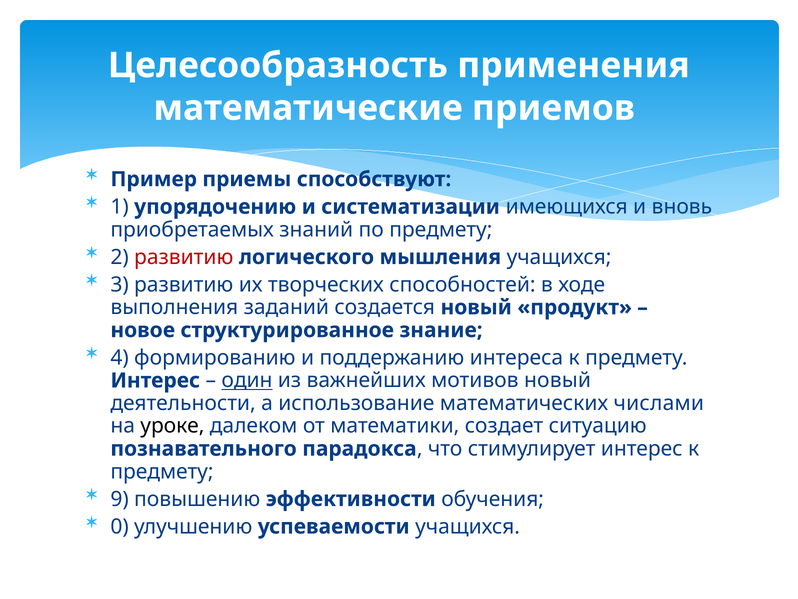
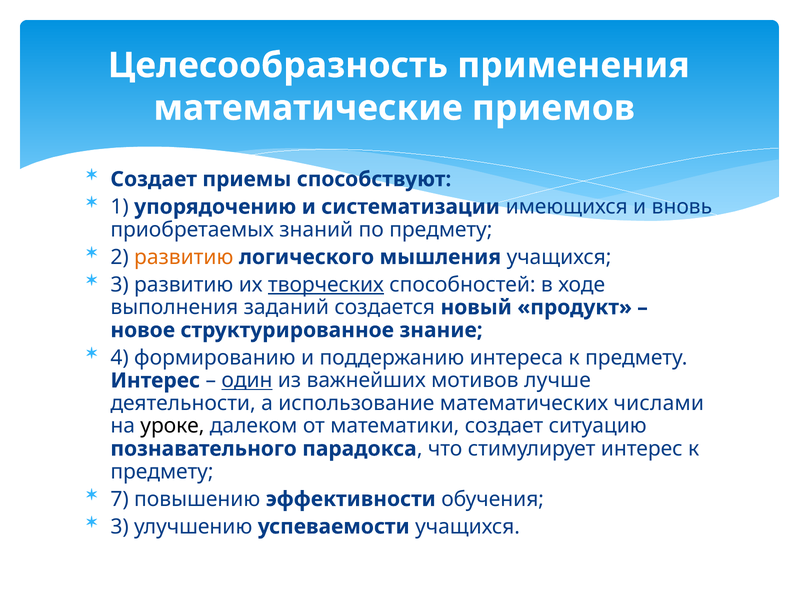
Пример: Пример -> Создает (154, 179)
развитию colour: red -> orange (184, 257)
творческих underline: none -> present (326, 284)
мотивов новый: новый -> лучше (558, 380)
9: 9 -> 7 (120, 499)
0: 0 -> 3 (120, 526)
